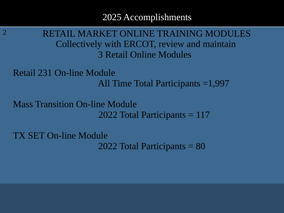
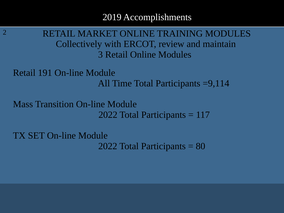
2025: 2025 -> 2019 (112, 17)
231: 231 -> 191 (45, 73)
=1,997: =1,997 -> =9,114 (216, 83)
